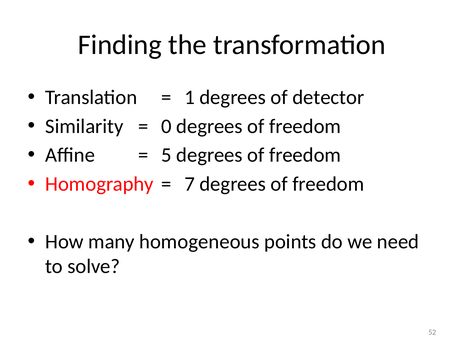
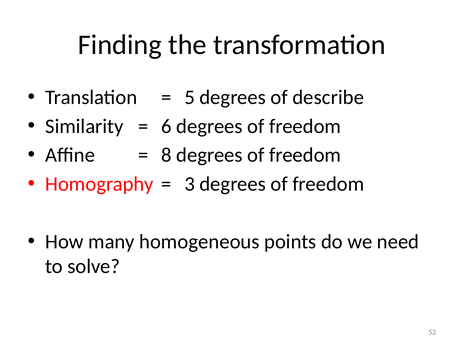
1: 1 -> 5 (190, 97)
detector: detector -> describe (328, 97)
0: 0 -> 6 (166, 126)
5: 5 -> 8 (166, 155)
7: 7 -> 3 (190, 184)
